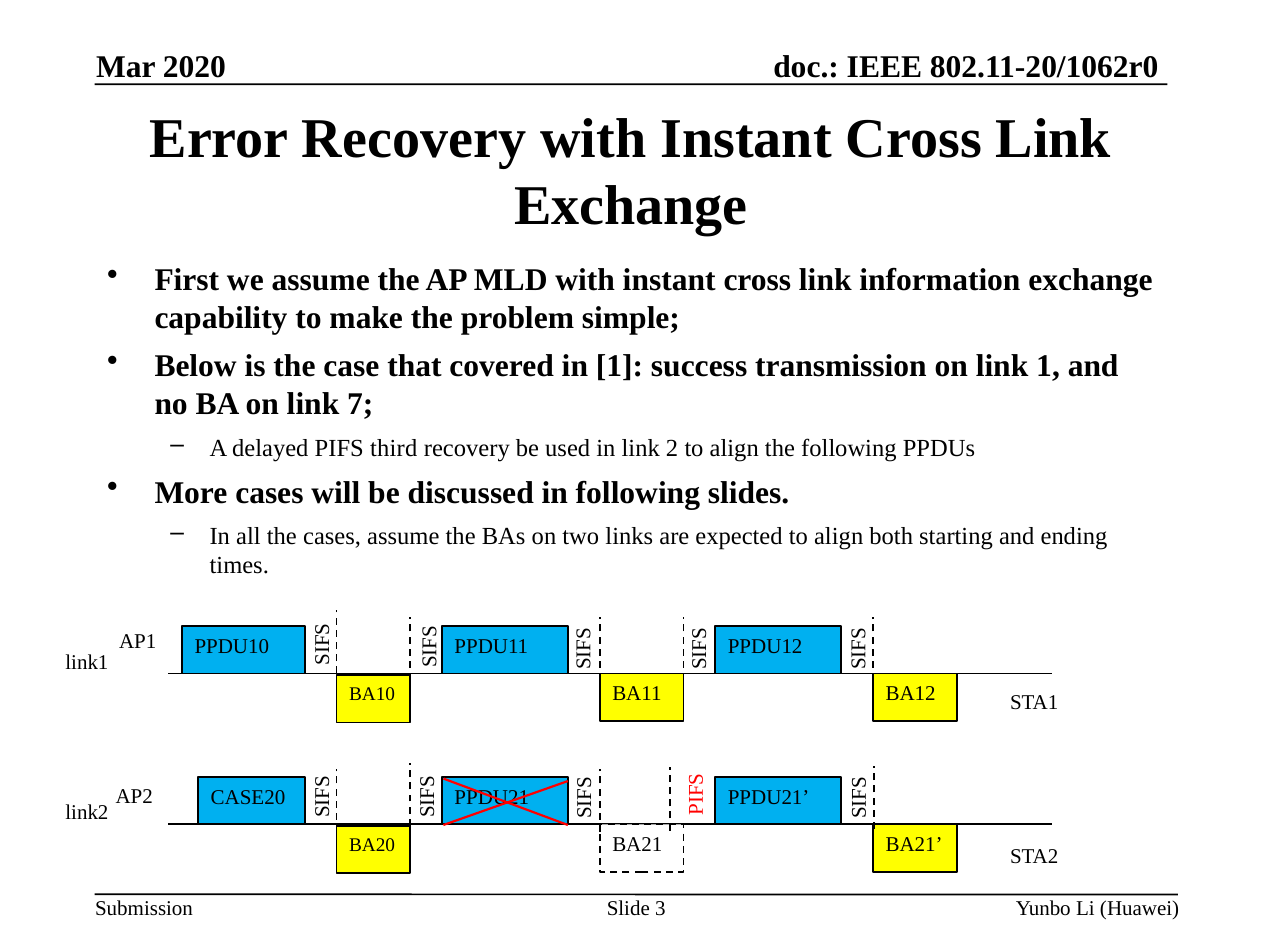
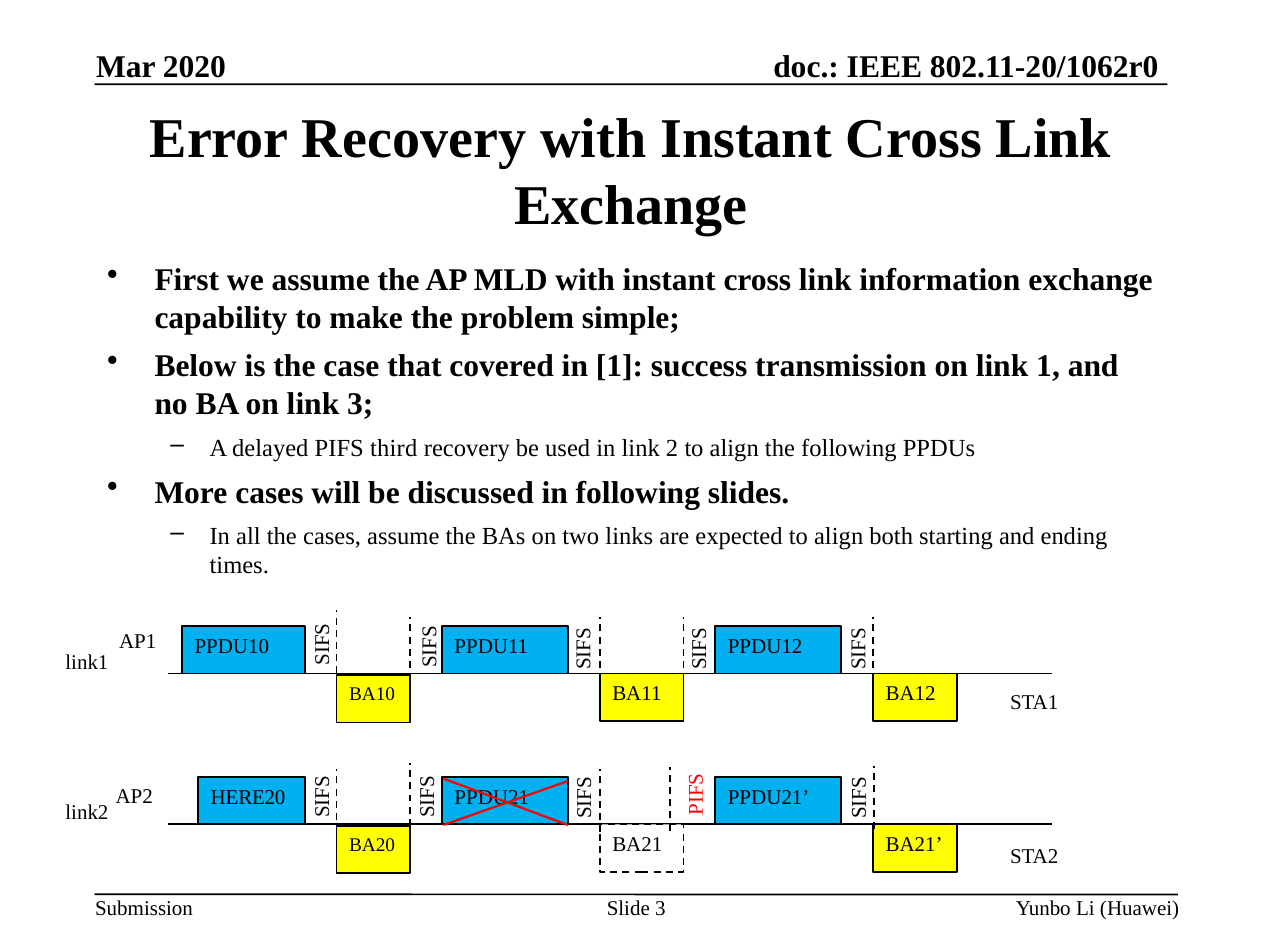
link 7: 7 -> 3 (360, 404)
CASE20: CASE20 -> HERE20 (248, 797)
